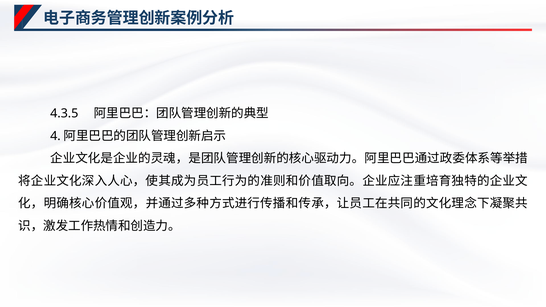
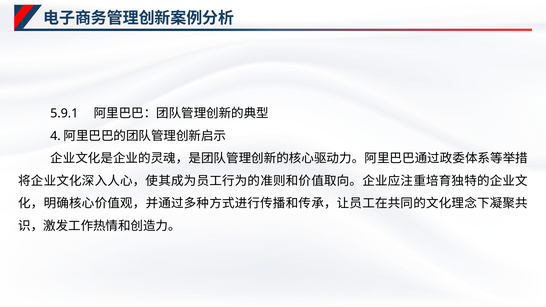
4.3.5: 4.3.5 -> 5.9.1 (64, 113)
